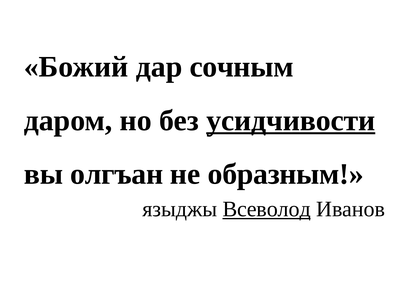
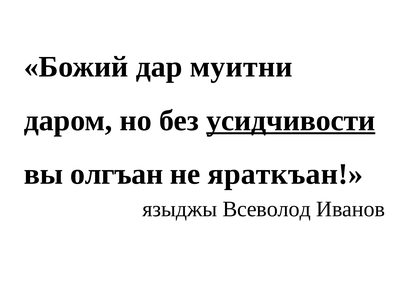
сочным: сочным -> муитни (241, 67)
образным: образным -> яраткъан (285, 174)
Всеволод underline: present -> none (267, 209)
